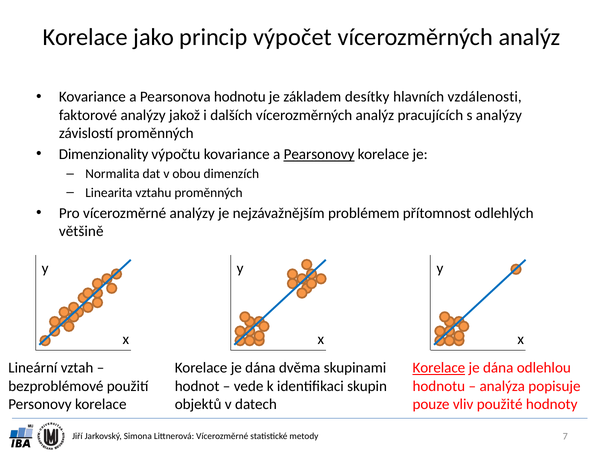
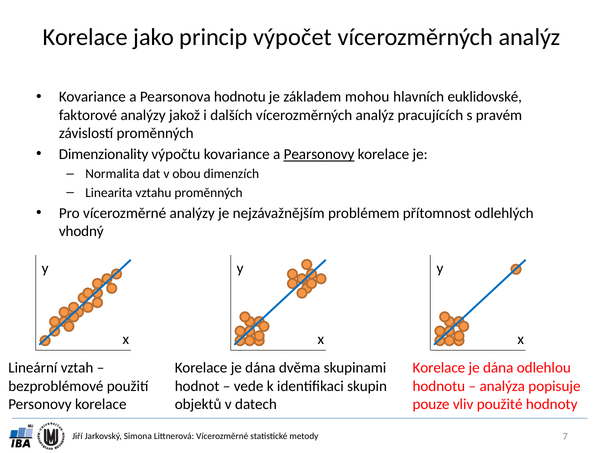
desítky: desítky -> mohou (367, 97)
vzdálenosti: vzdálenosti -> euklidovské (485, 97)
s analýzy: analýzy -> pravém (499, 115)
většině: většině -> vhodný (81, 231)
Korelace underline: present -> none (439, 368)
